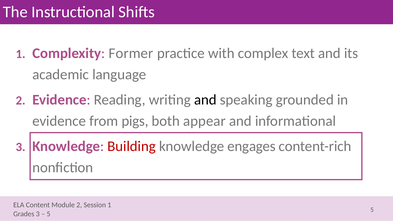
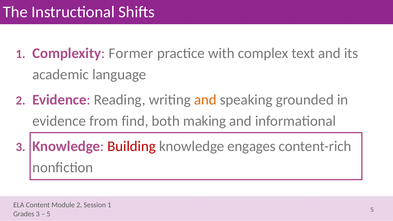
and colour: black -> orange (205, 100)
pigs: pigs -> find (135, 121)
appear: appear -> making (205, 121)
